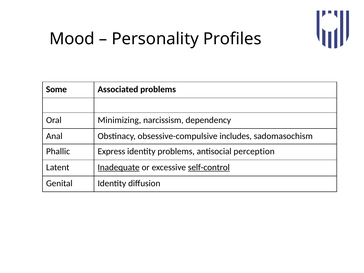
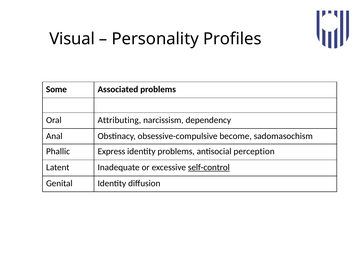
Mood: Mood -> Visual (72, 39)
Minimizing: Minimizing -> Attributing (119, 120)
includes: includes -> become (236, 136)
Inadequate underline: present -> none (119, 167)
